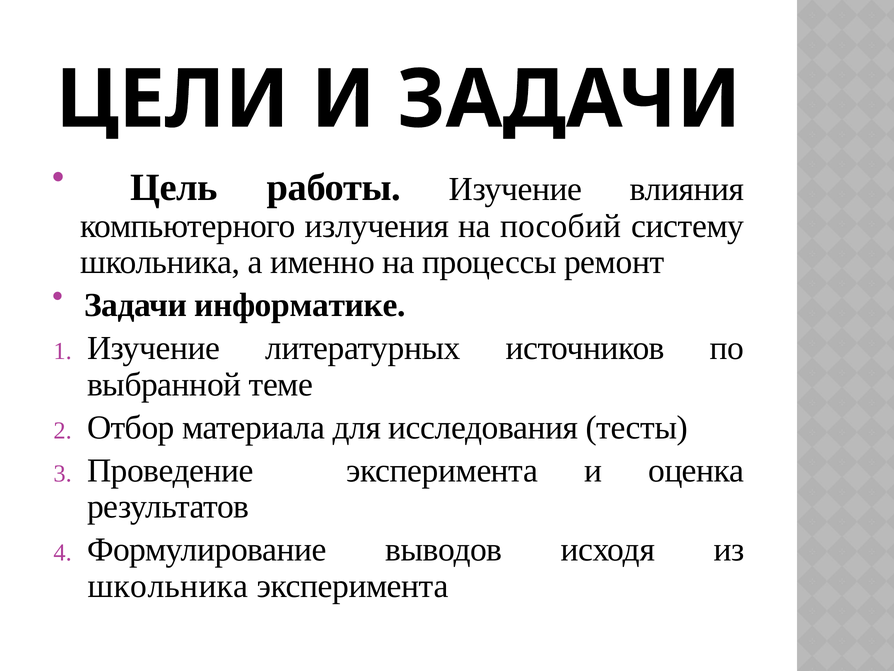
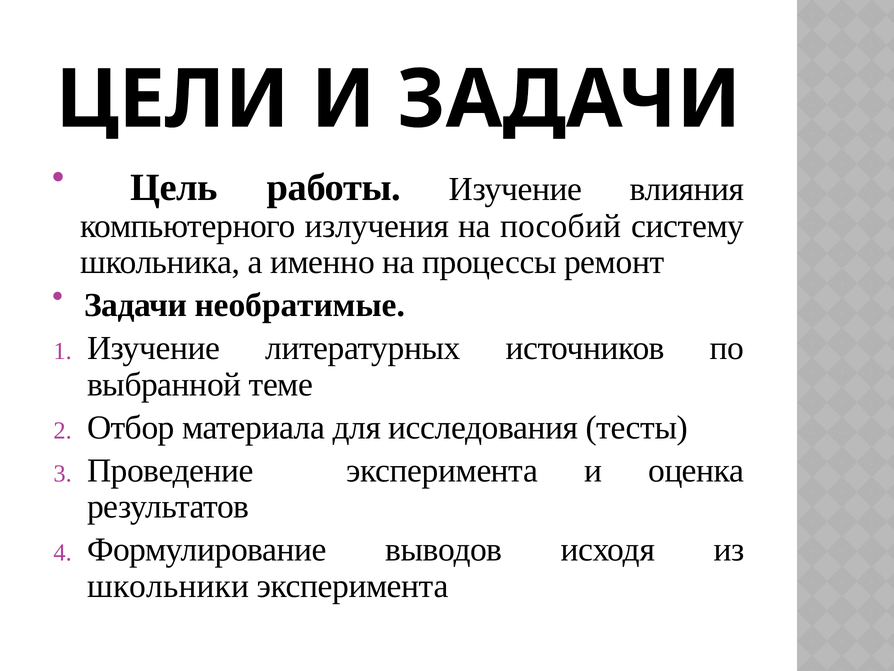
информатике: информатике -> необратимые (300, 305)
школьника: школьника -> школьники (168, 586)
